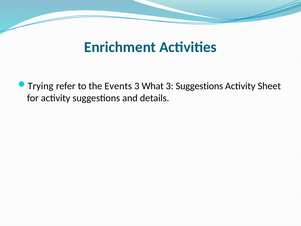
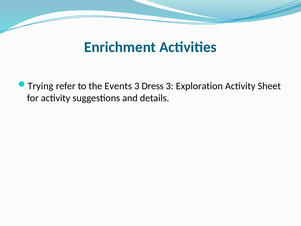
What: What -> Dress (153, 86)
3 Suggestions: Suggestions -> Exploration (199, 86)
